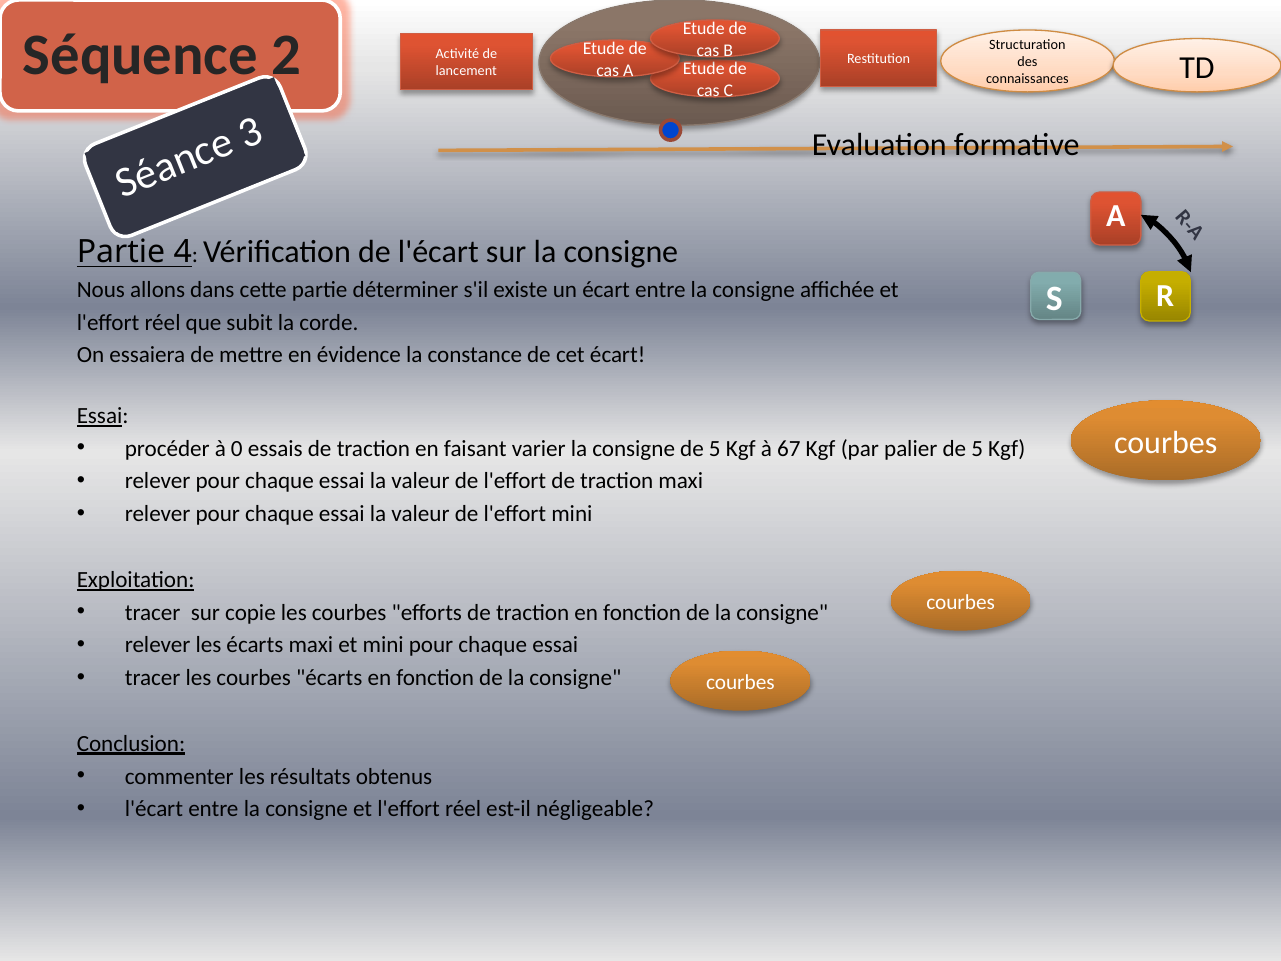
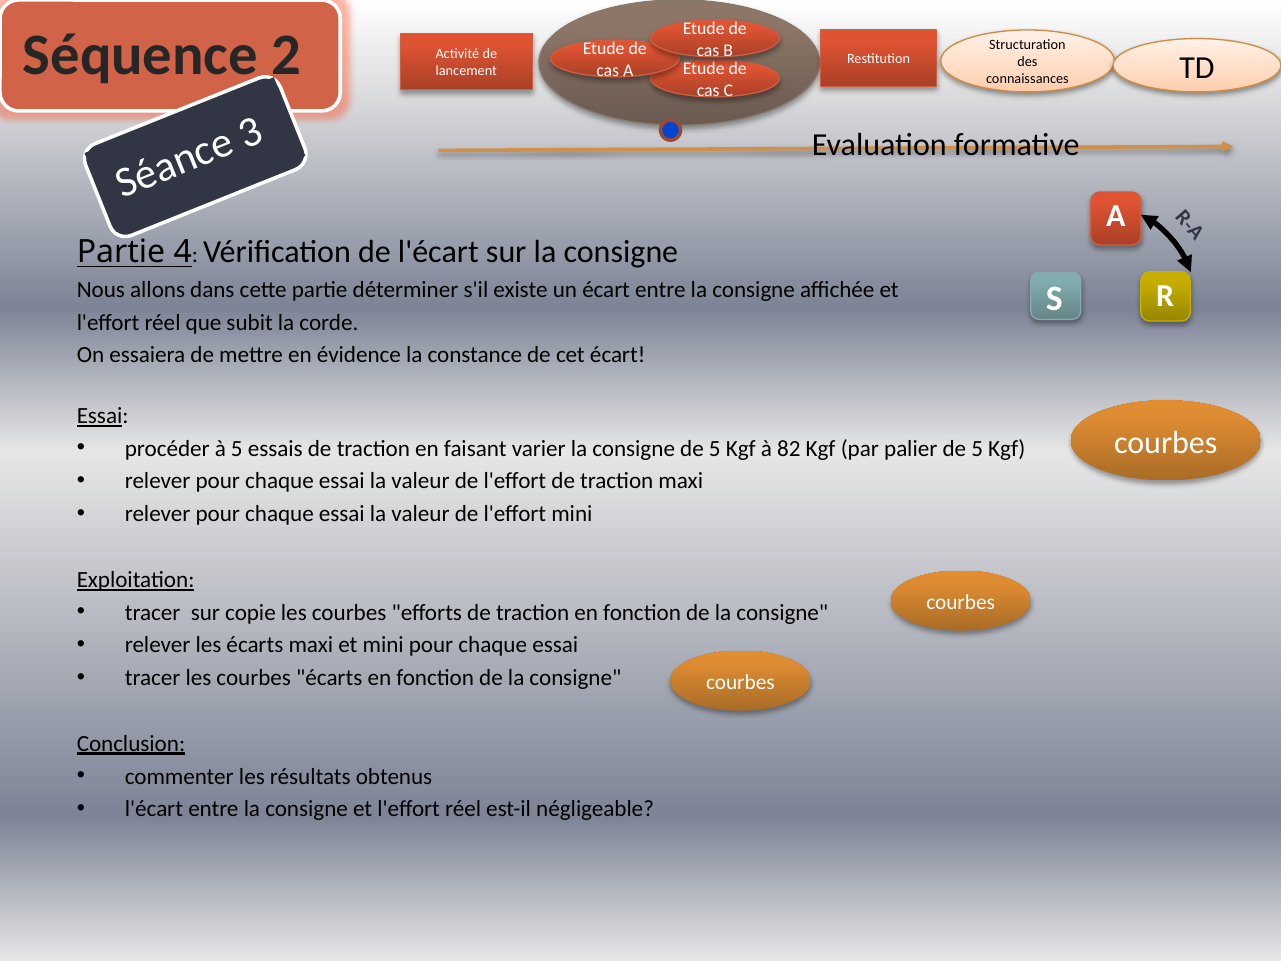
à 0: 0 -> 5 (237, 448)
67: 67 -> 82 (789, 448)
